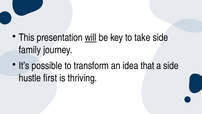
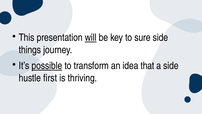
take: take -> sure (142, 37)
family: family -> things (30, 50)
possible underline: none -> present (47, 66)
